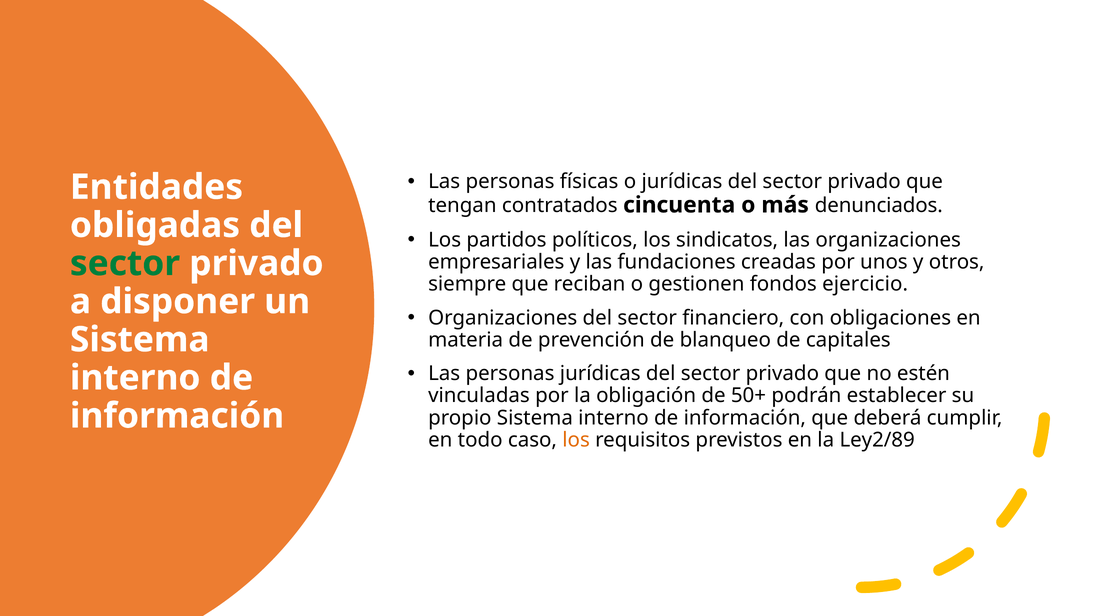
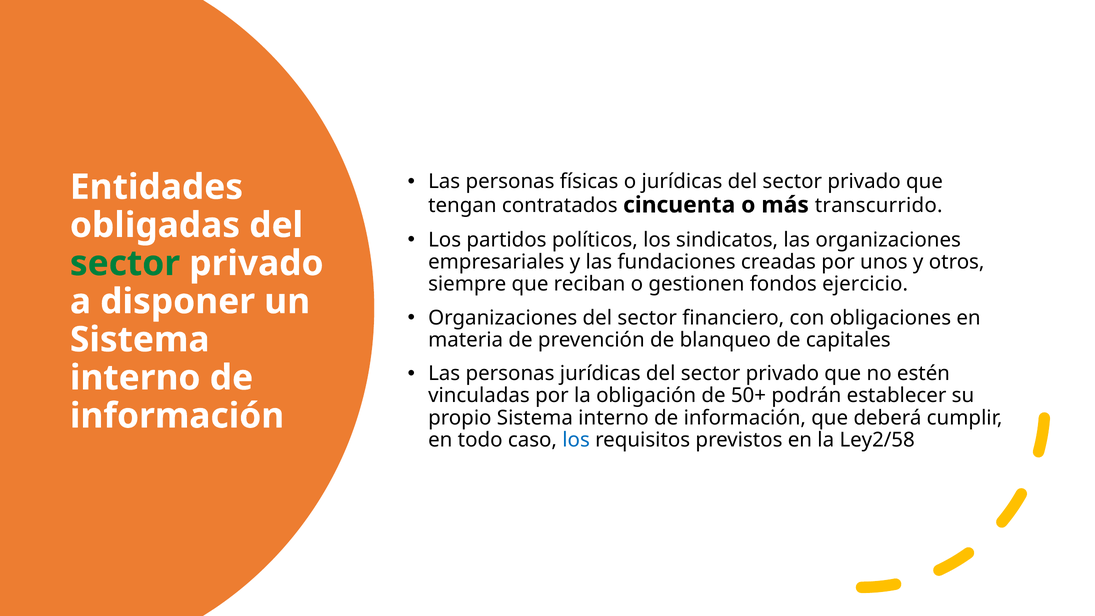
denunciados: denunciados -> transcurrido (879, 206)
los colour: orange -> blue (576, 440)
Ley2/89: Ley2/89 -> Ley2/58 (877, 440)
